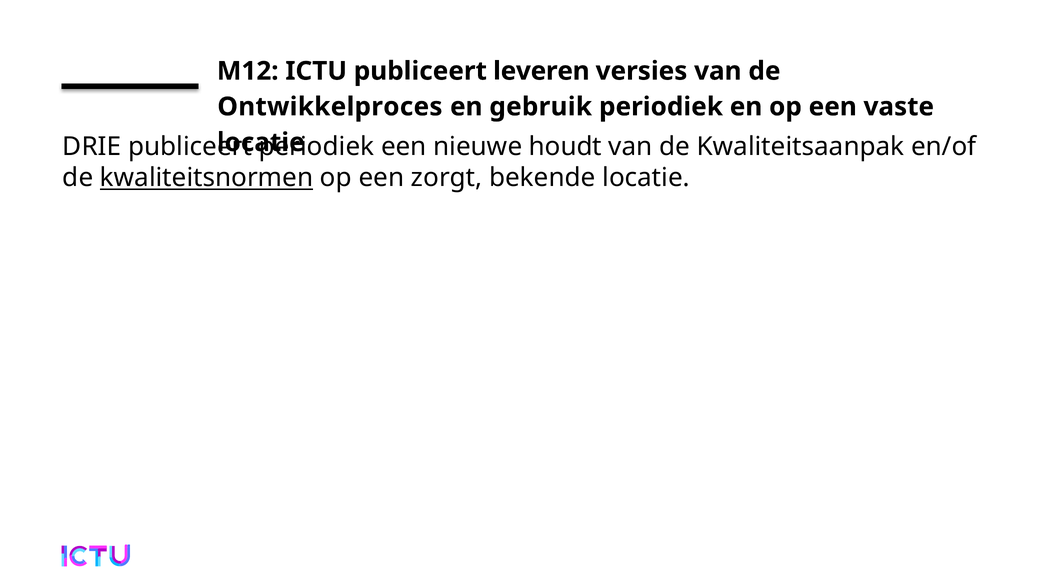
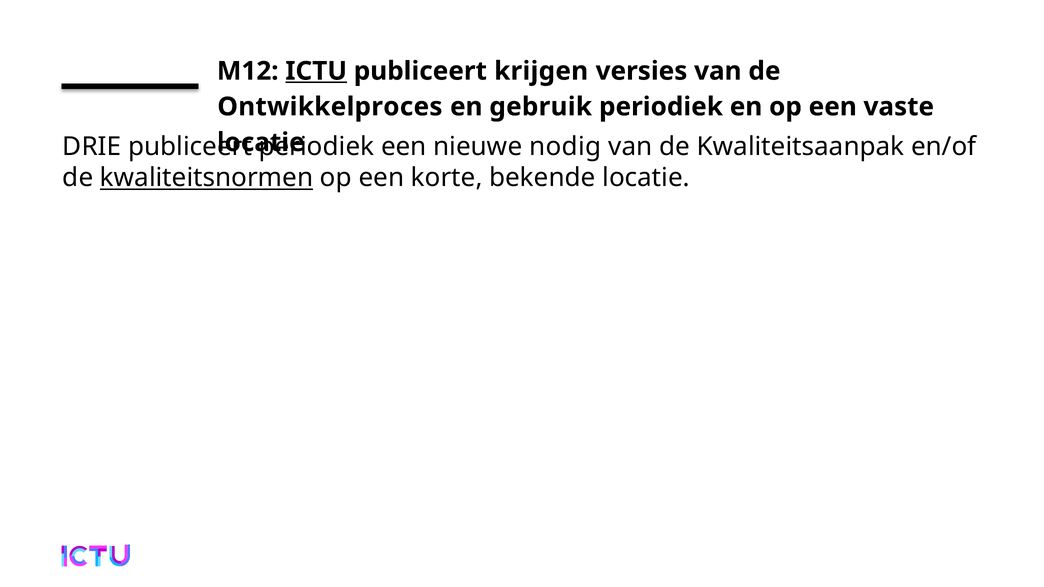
ICTU underline: none -> present (316, 71)
leveren: leveren -> krijgen (541, 71)
houdt: houdt -> nodig (565, 147)
zorgt: zorgt -> korte (447, 178)
